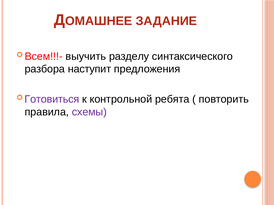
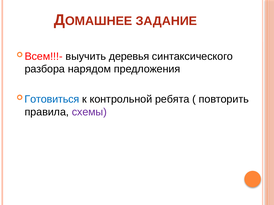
разделу: разделу -> деревья (129, 56)
наступит: наступит -> нарядом (89, 69)
Готовиться colour: purple -> blue (52, 99)
